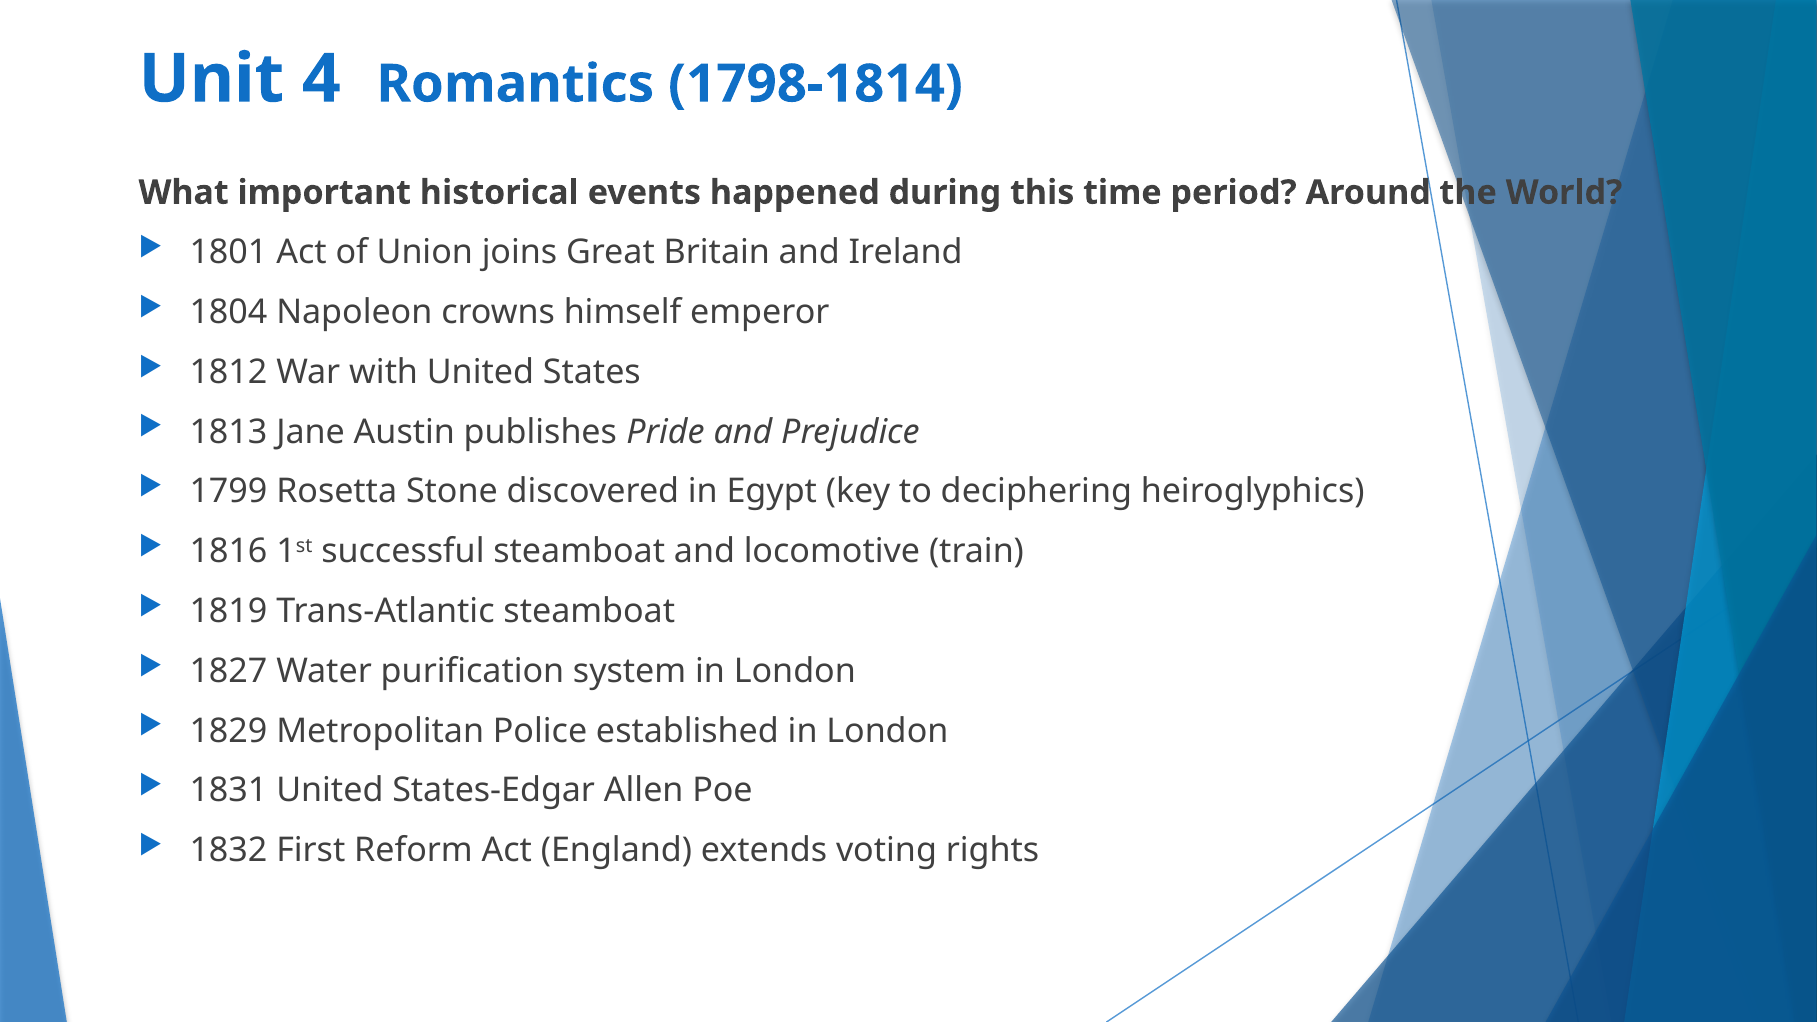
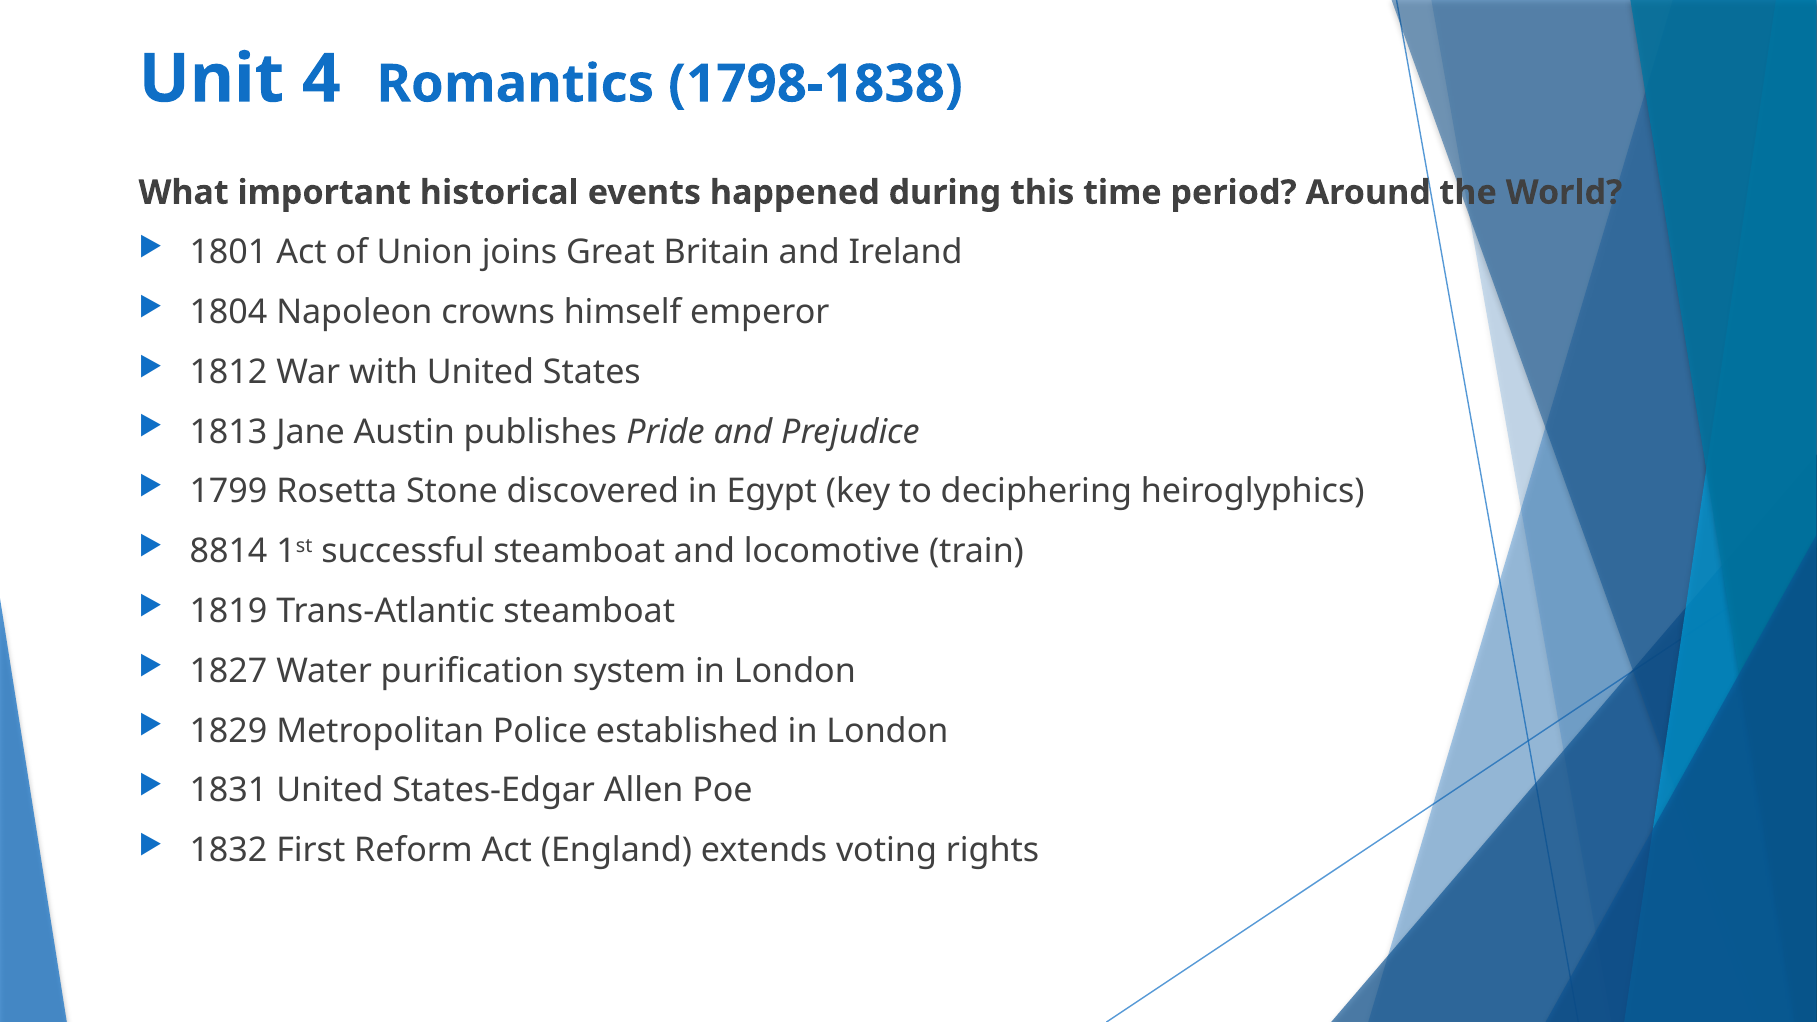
1798-1814: 1798-1814 -> 1798-1838 (815, 84)
1816: 1816 -> 8814 (229, 551)
